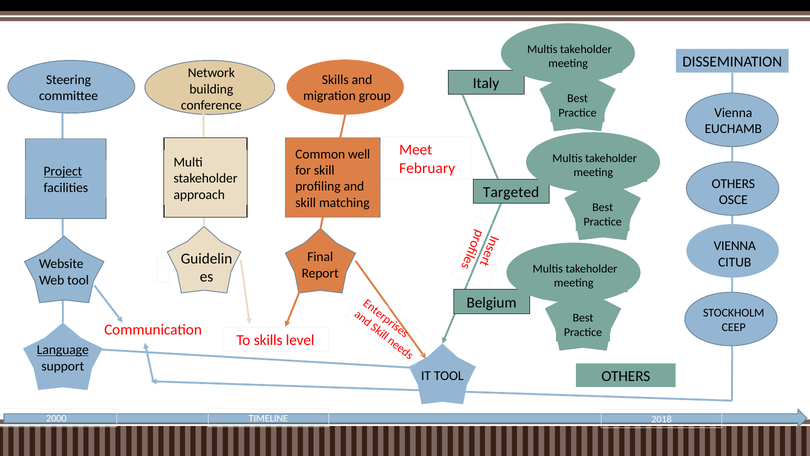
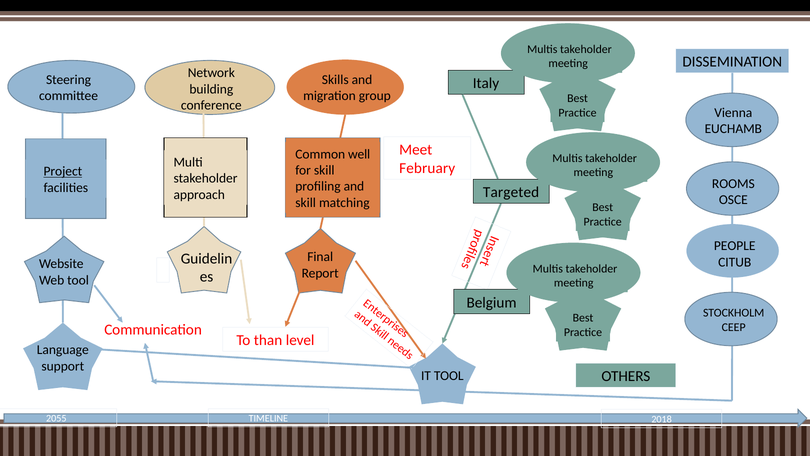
OTHERS: OTHERS -> ROOMS (733, 184)
VIENNA: VIENNA -> PEOPLE (735, 246)
To skills: skills -> than (268, 340)
Language underline: present -> none (63, 350)
2000: 2000 -> 2055 (56, 418)
